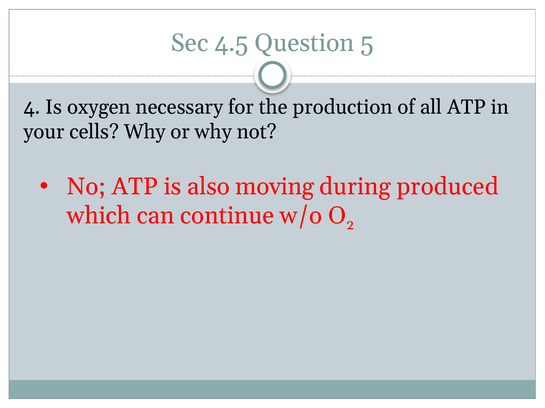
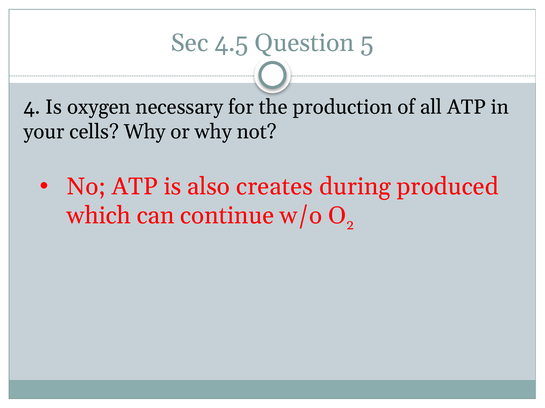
moving: moving -> creates (274, 187)
